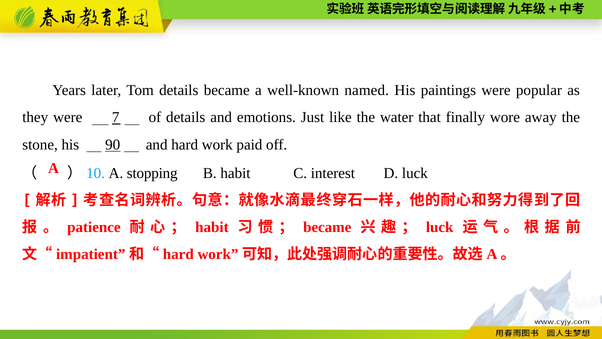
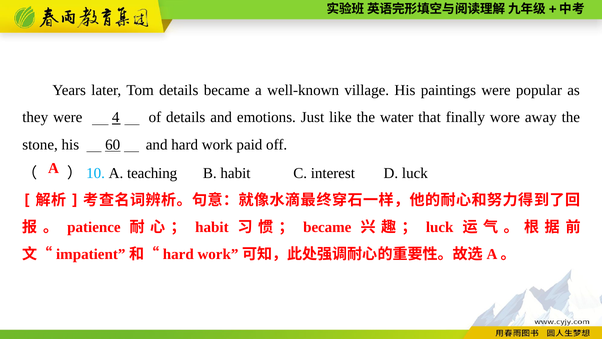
named: named -> village (367, 90)
7: 7 -> 4 (116, 117)
90: 90 -> 60 (113, 144)
stopping: stopping -> teaching (152, 173)
